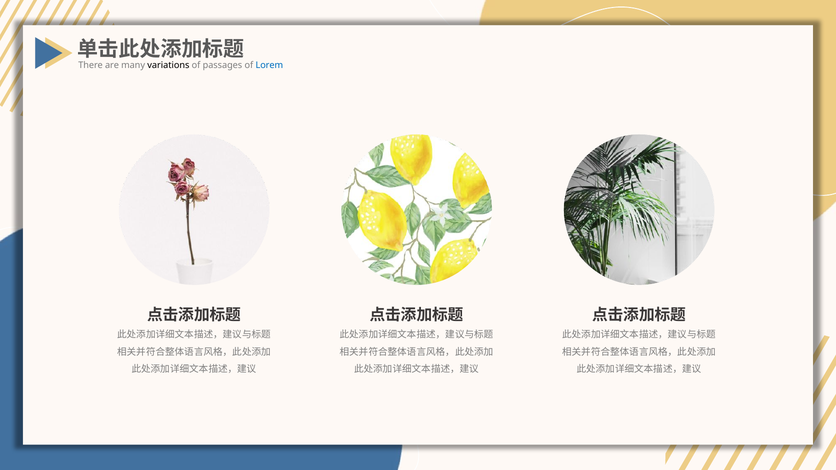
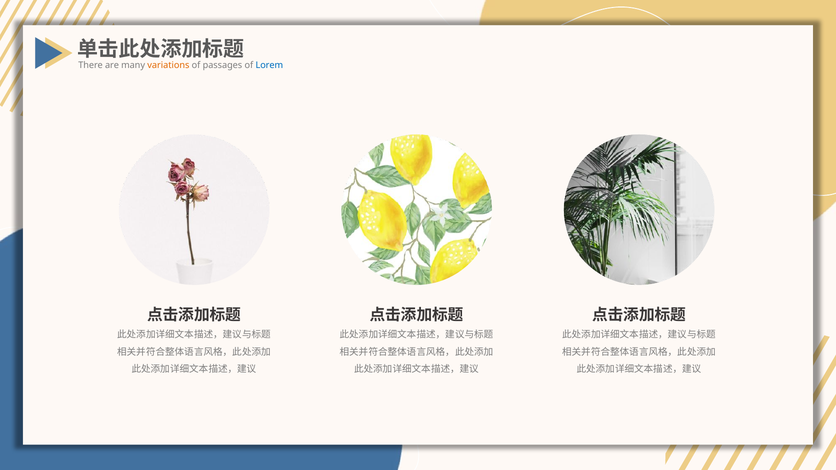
variations colour: black -> orange (168, 65)
